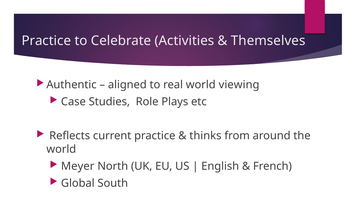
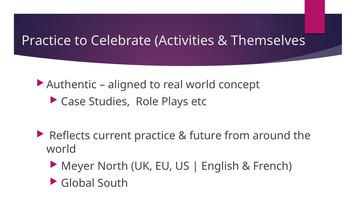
viewing: viewing -> concept (239, 85)
thinks: thinks -> future (205, 136)
